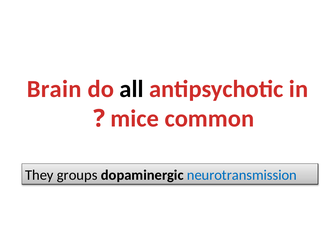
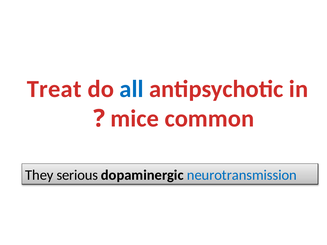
Brain: Brain -> Treat (54, 89)
all colour: black -> blue (132, 89)
groups: groups -> serious (77, 175)
